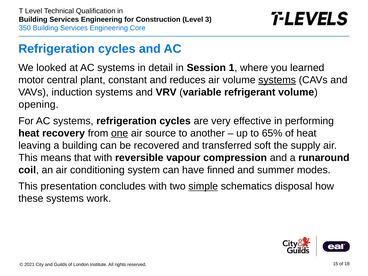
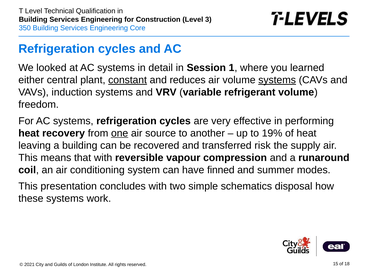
motor: motor -> either (31, 80)
constant underline: none -> present (128, 80)
opening: opening -> freedom (39, 105)
65%: 65% -> 19% (272, 133)
soft: soft -> risk (263, 145)
simple underline: present -> none (203, 186)
